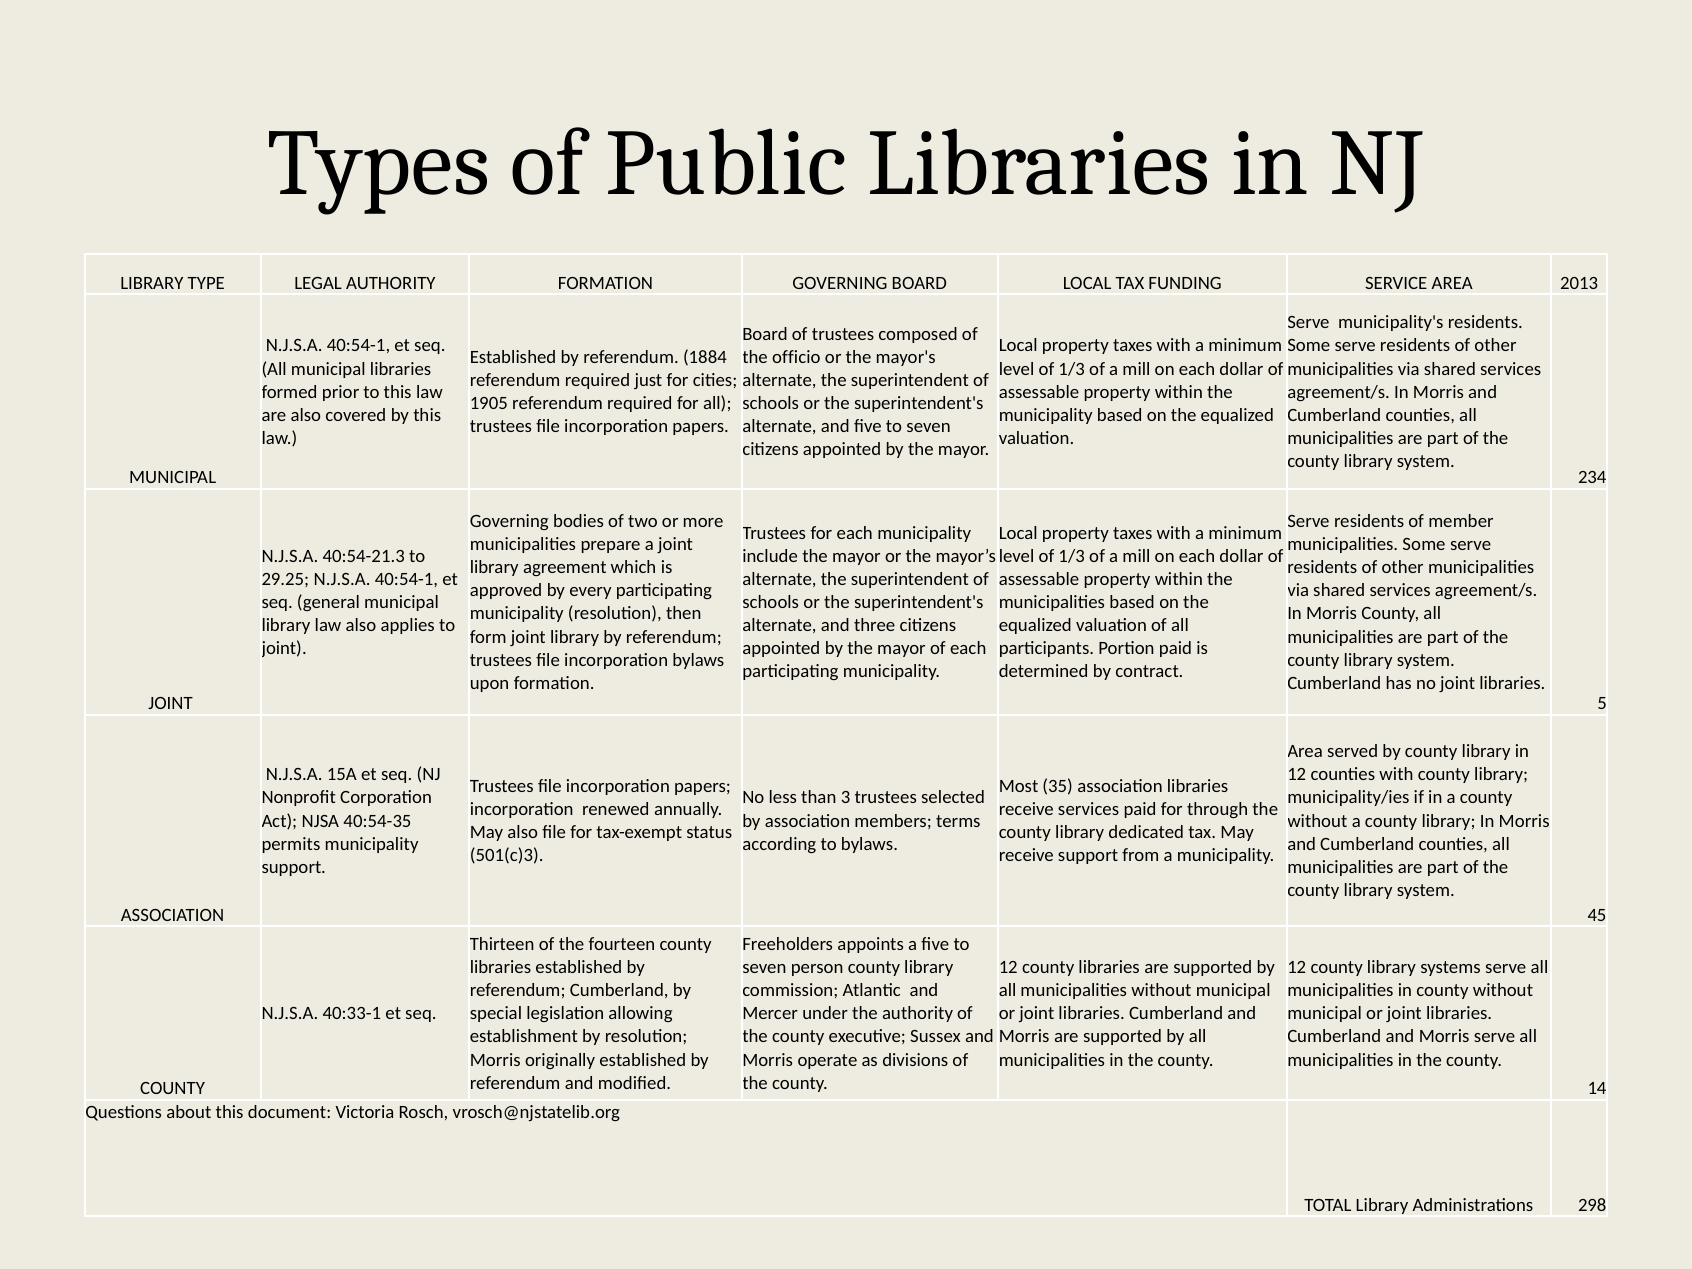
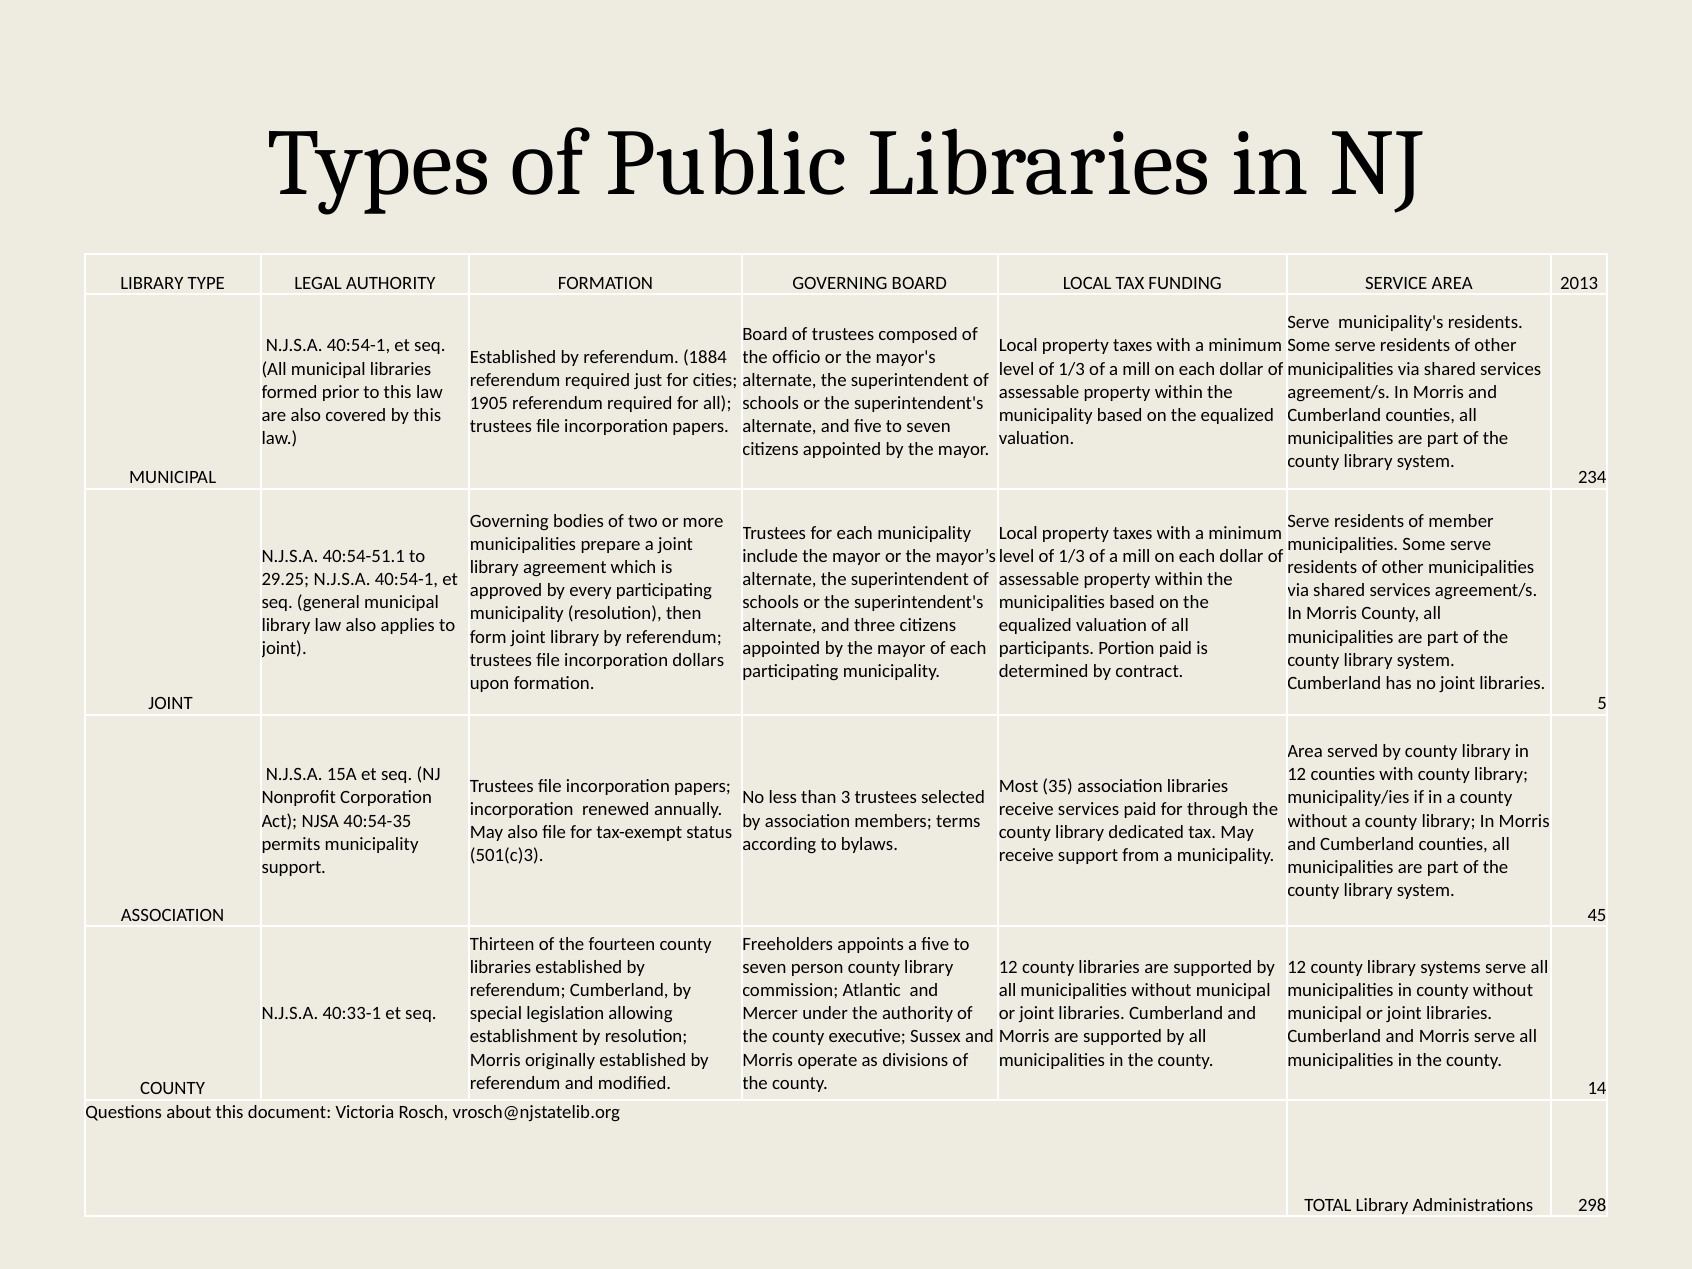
40:54-21.3: 40:54-21.3 -> 40:54-51.1 (364, 556)
incorporation bylaws: bylaws -> dollars (698, 660)
